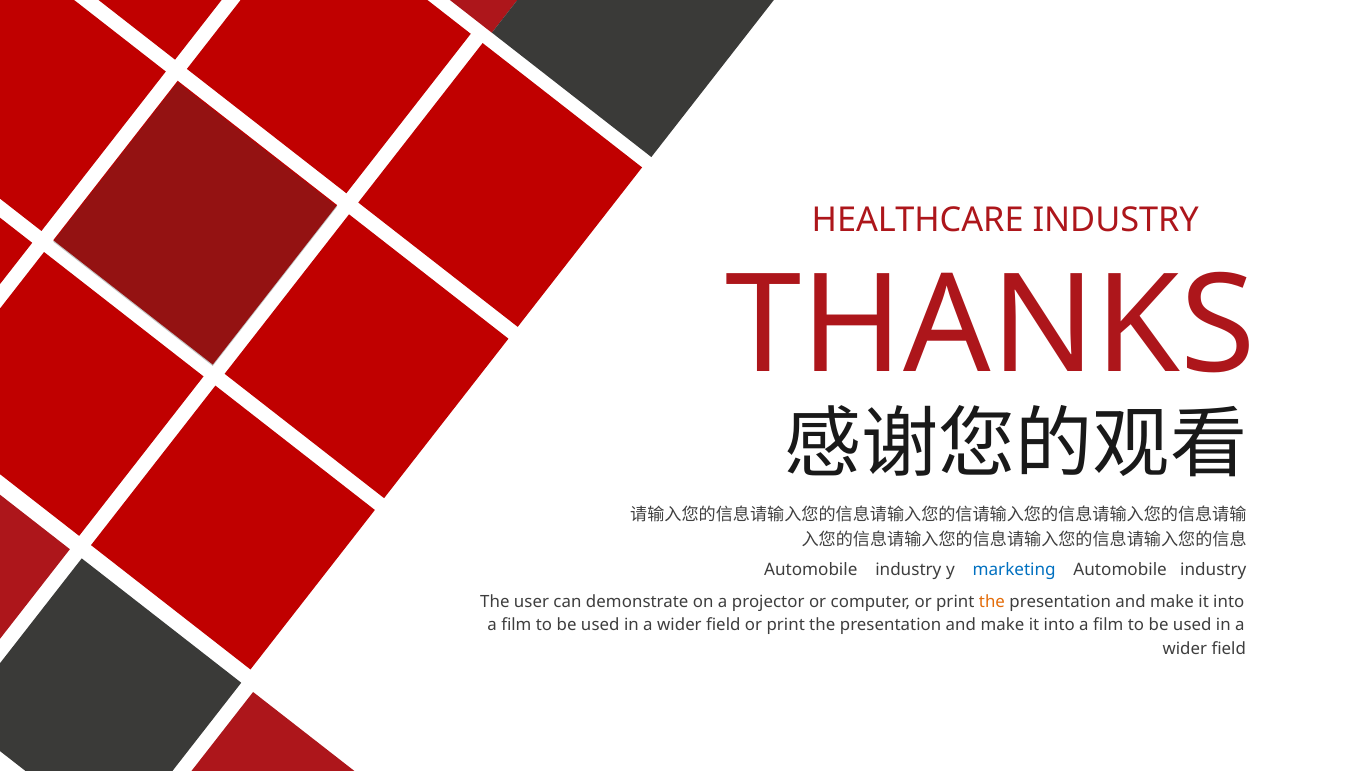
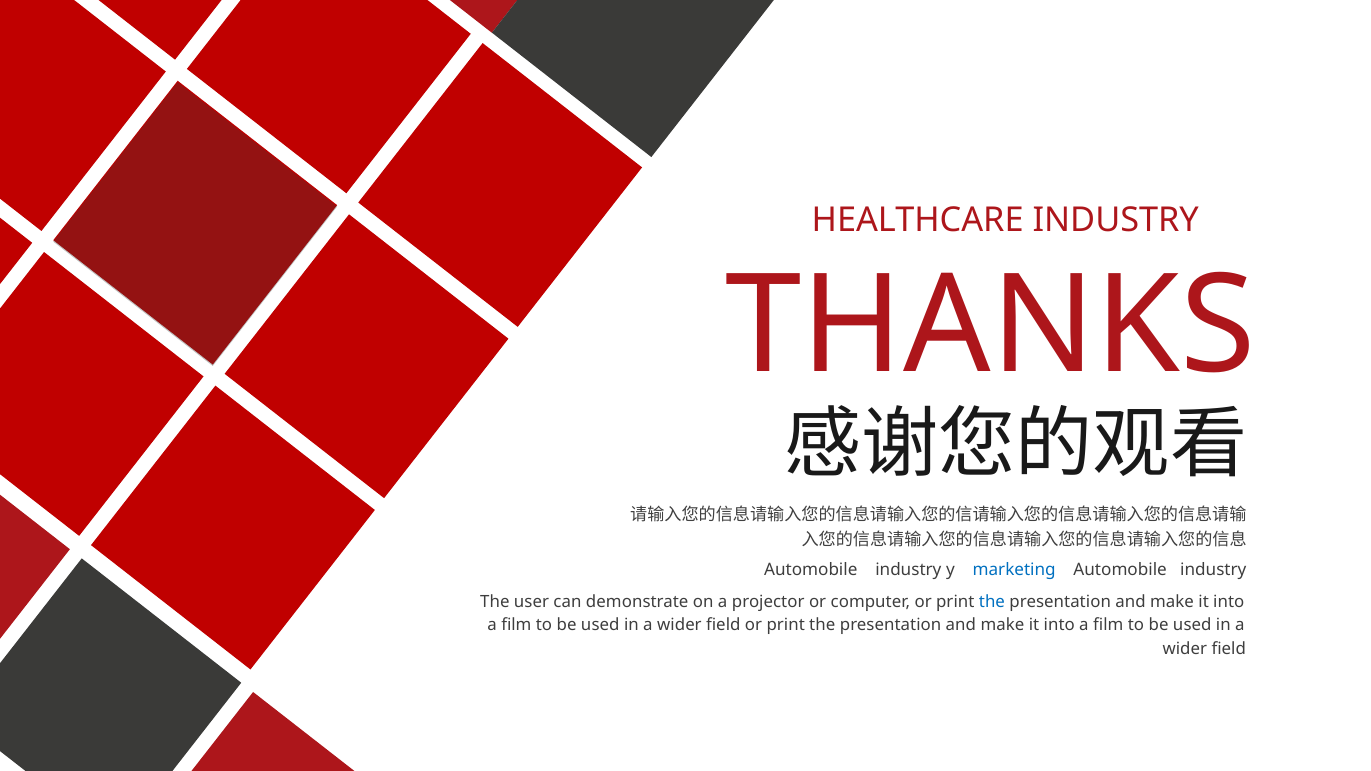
the colour: orange -> blue (992, 602)
